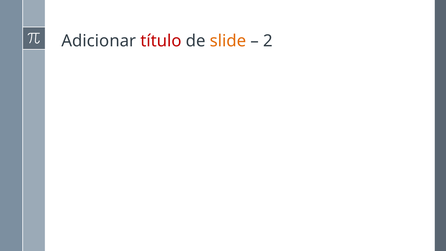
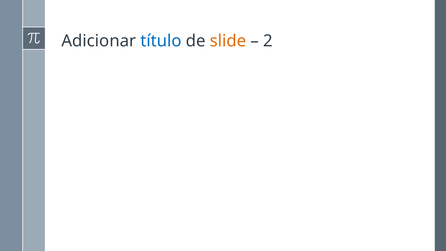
título colour: red -> blue (161, 41)
